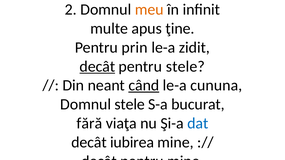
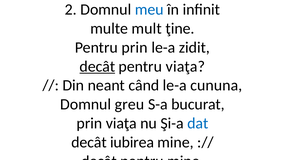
meu colour: orange -> blue (149, 10)
apus: apus -> mult (147, 29)
pentru stele: stele -> viaţa (185, 67)
când underline: present -> none (144, 86)
Domnul stele: stele -> greu (129, 105)
fără: fără -> prin (89, 124)
